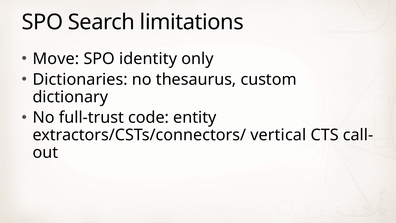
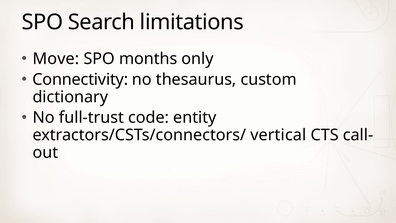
identity: identity -> months (148, 59)
Dictionaries: Dictionaries -> Connectivity (80, 79)
